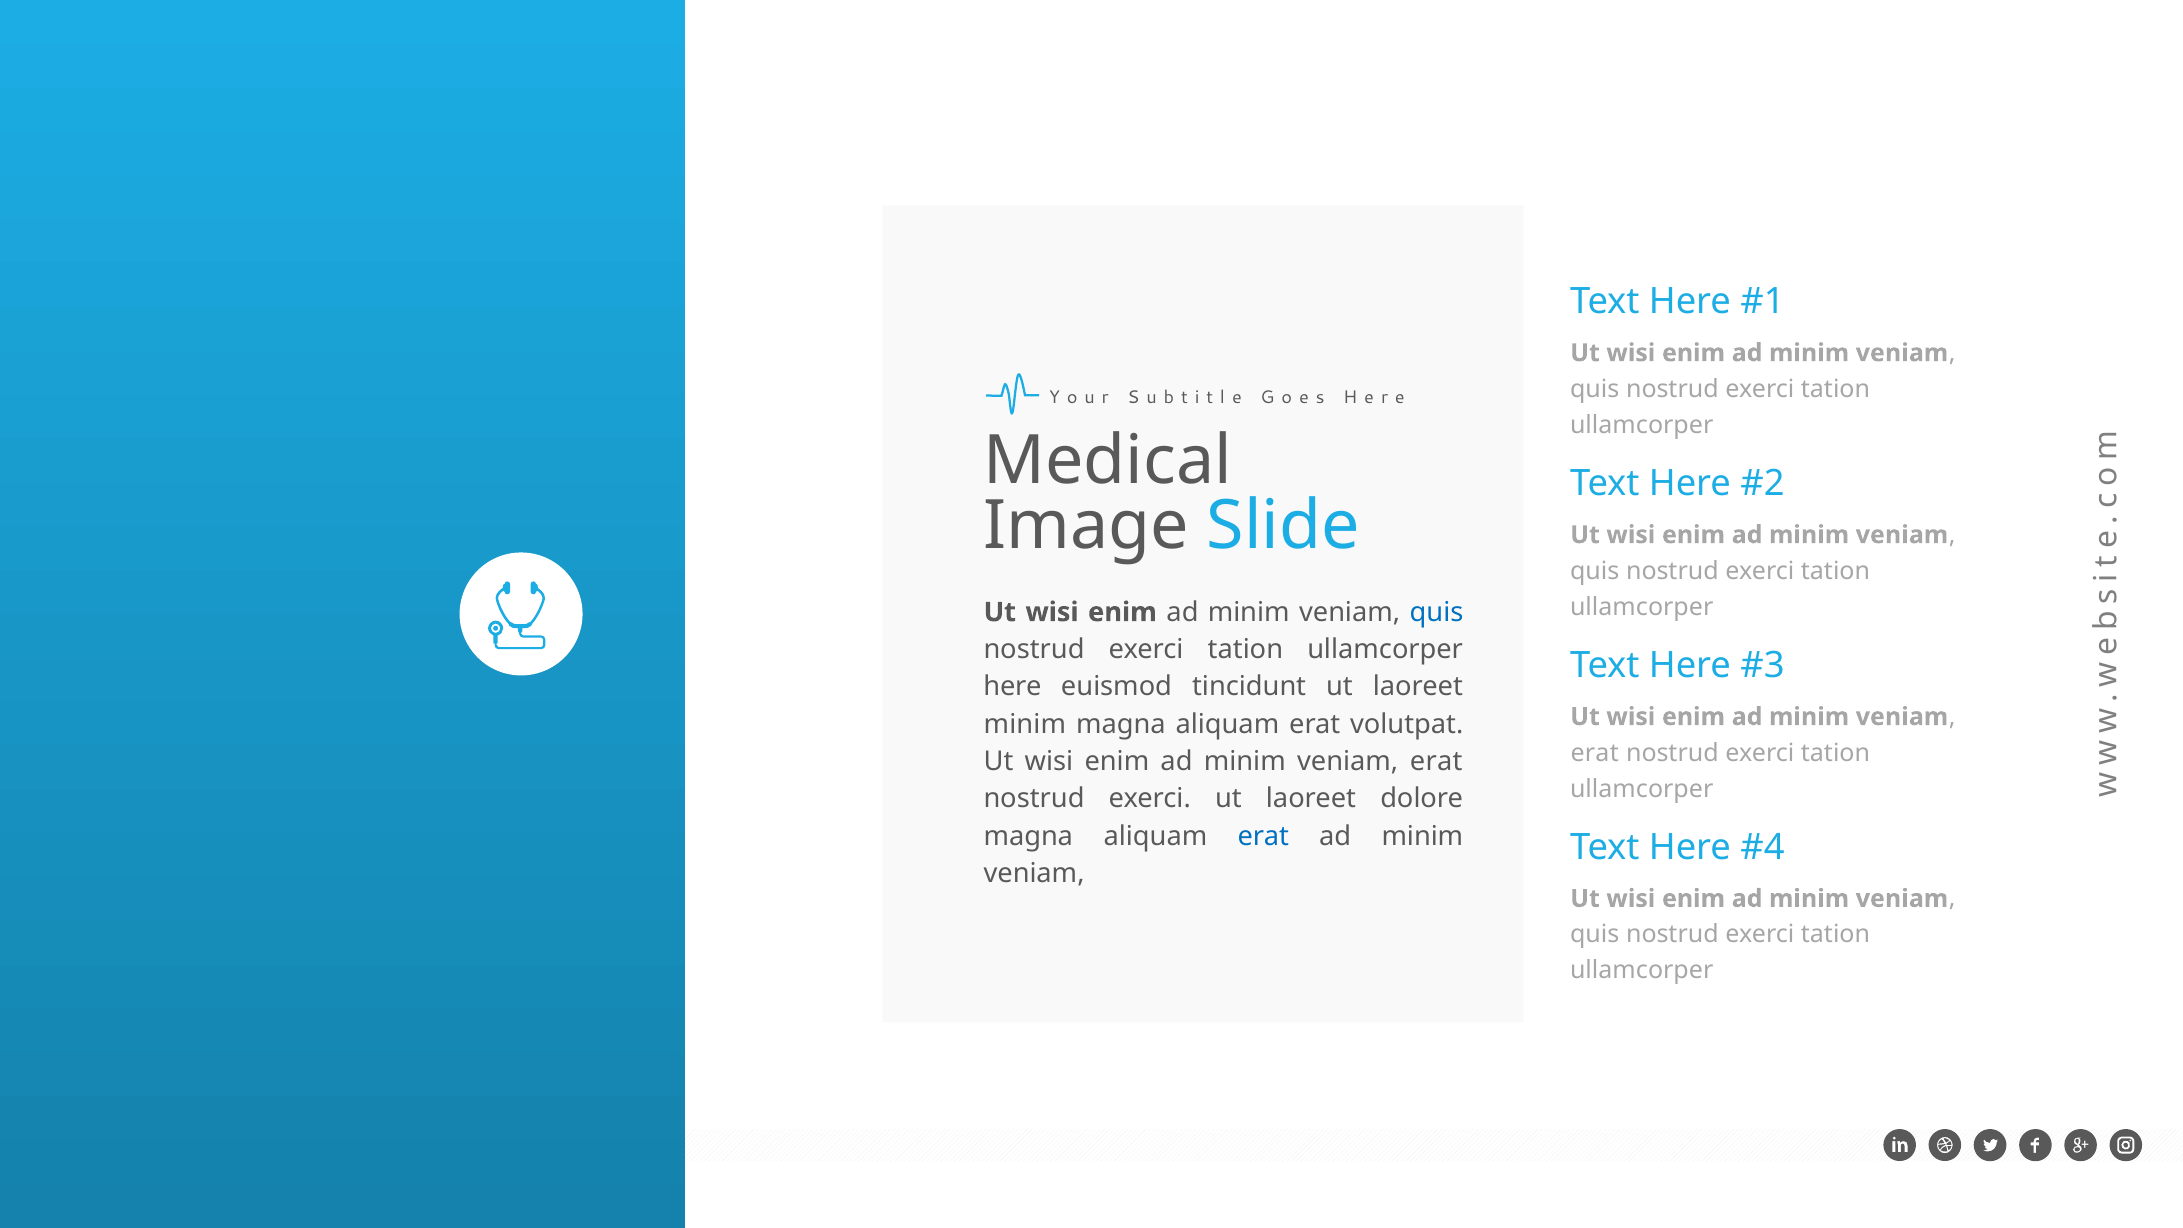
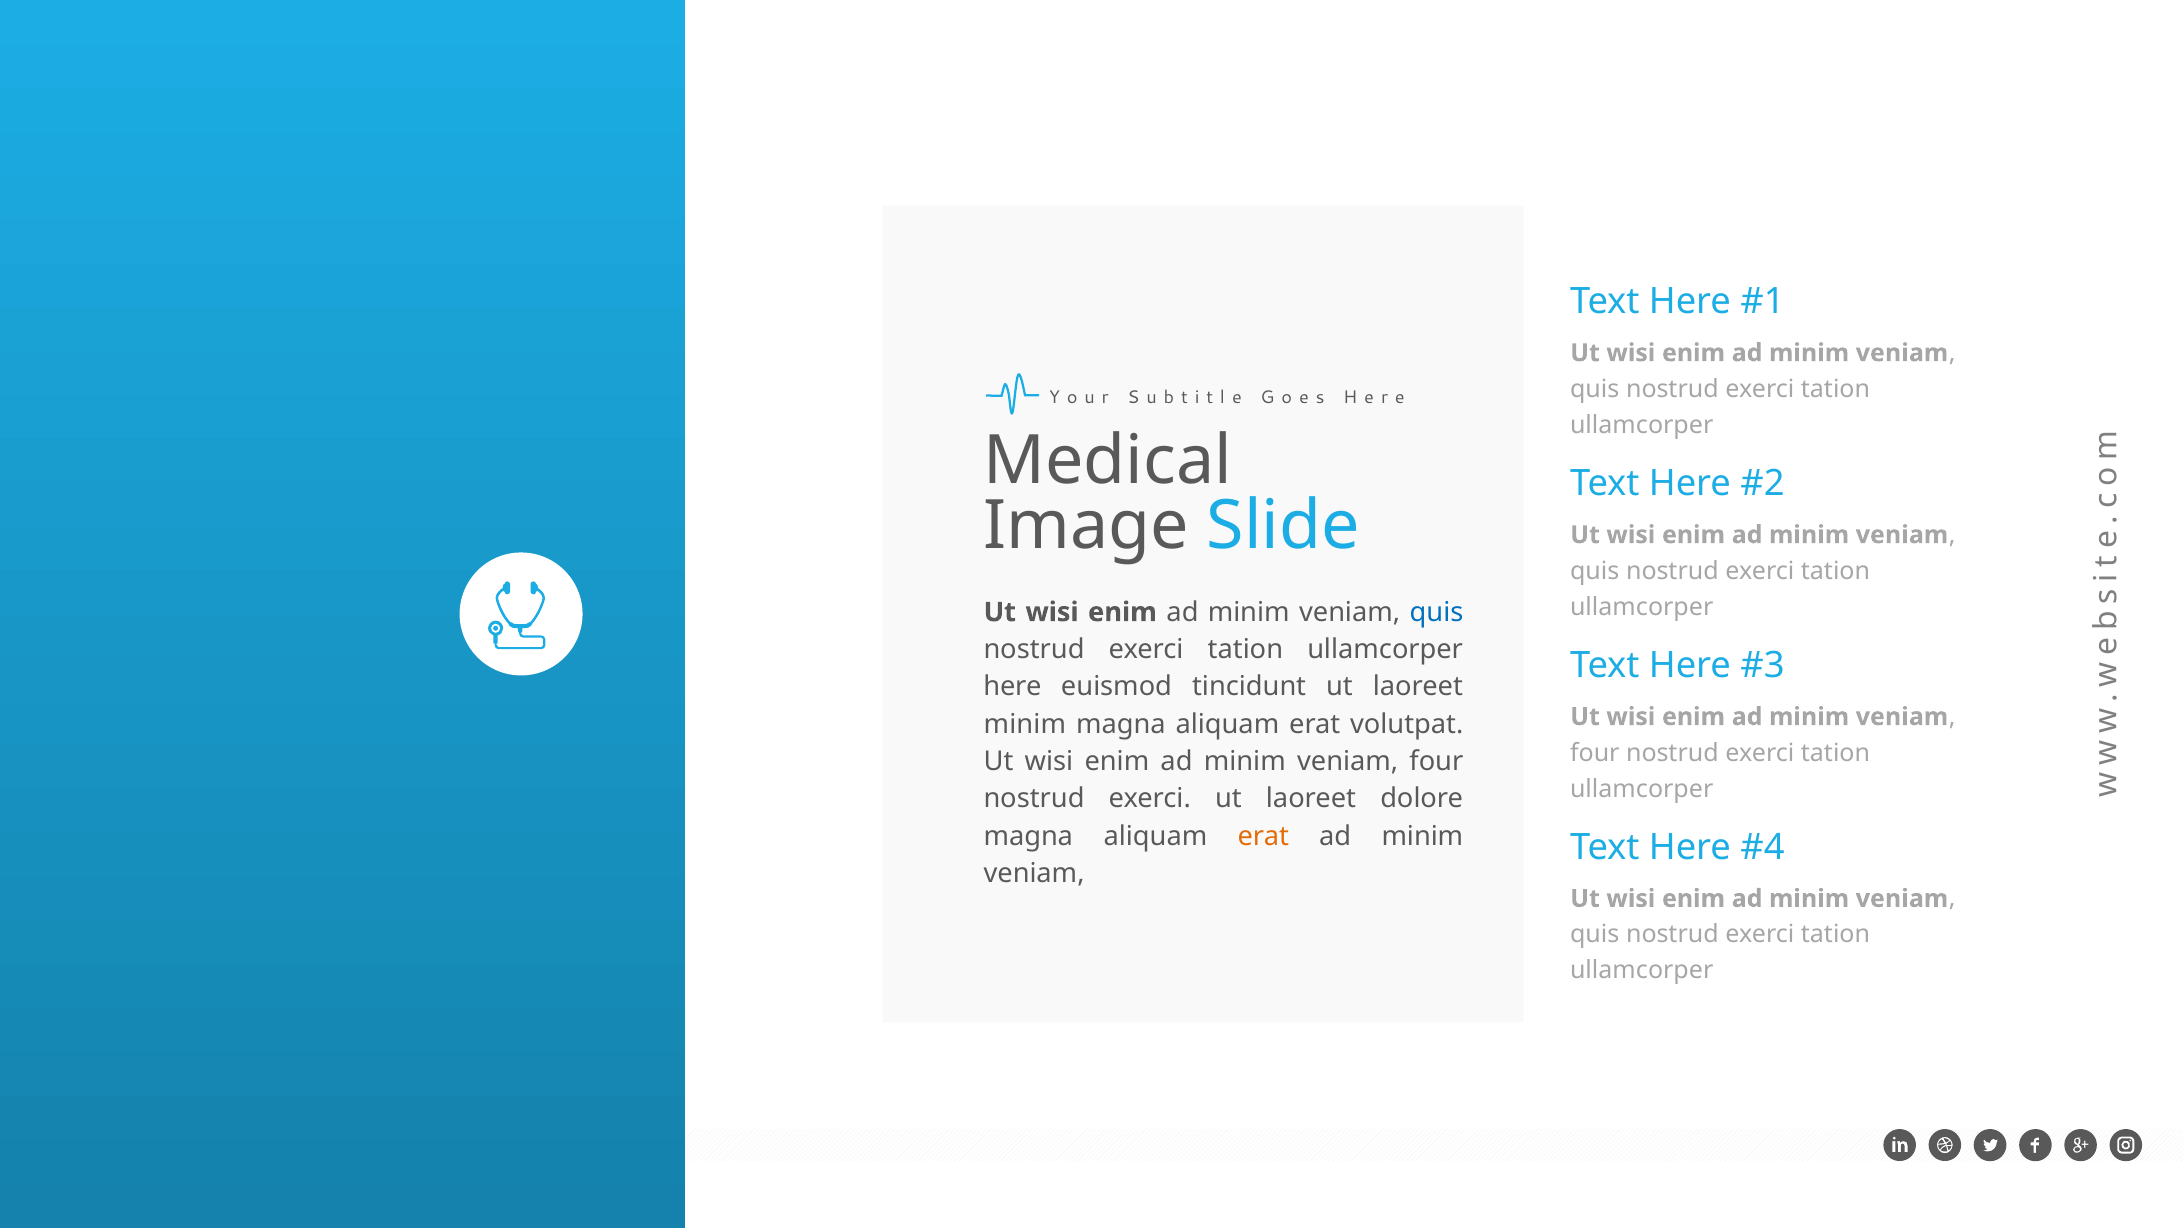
erat: erat -> four (1595, 753)
erat: erat -> four (1436, 761)
erat colour: blue -> orange (1263, 836)
